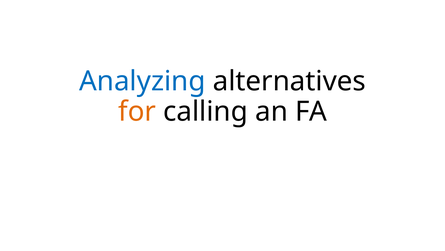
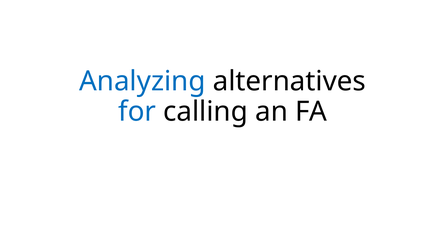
for colour: orange -> blue (137, 111)
